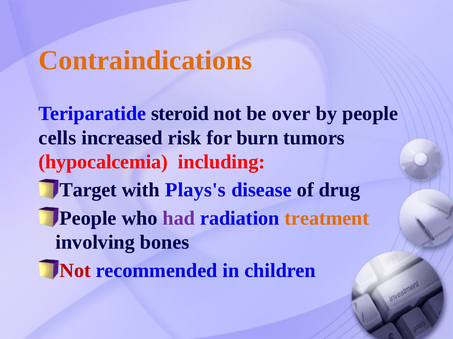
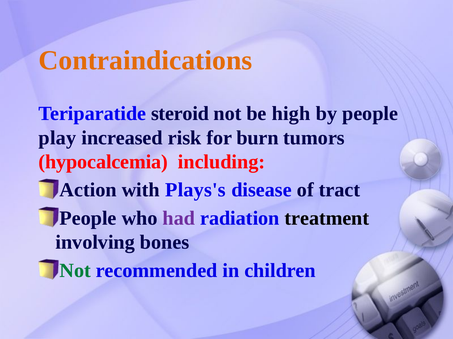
over: over -> high (291, 114)
cells: cells -> play (57, 138)
Target: Target -> Action (88, 190)
drug: drug -> tract (339, 190)
treatment colour: orange -> black (327, 219)
Not colour: red -> green (75, 271)
